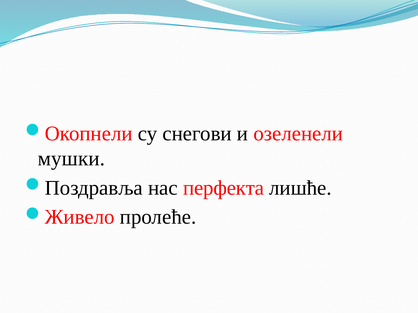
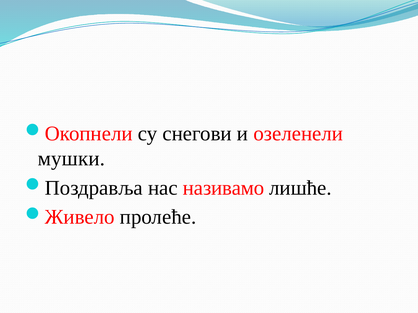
перфекта: перфекта -> називамо (224, 188)
